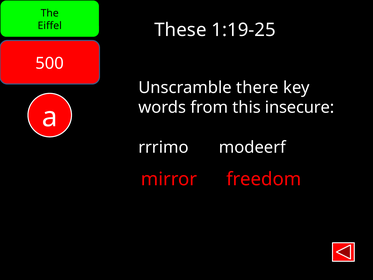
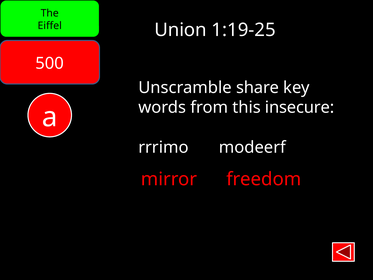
These: These -> Union (180, 30)
there: there -> share (258, 88)
